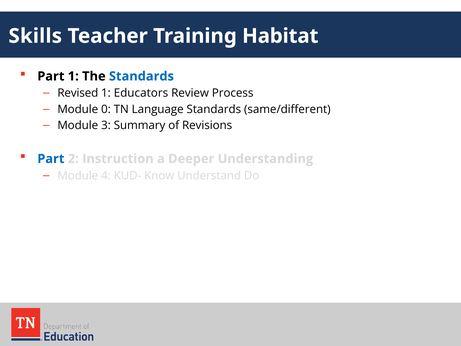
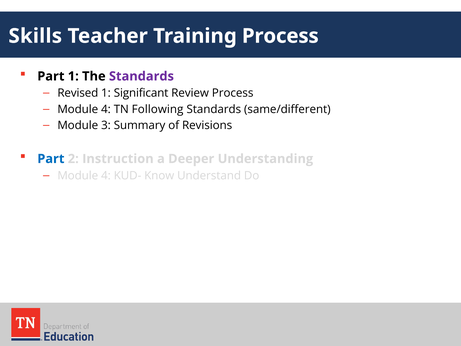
Training Habitat: Habitat -> Process (280, 36)
Standards colour: blue -> purple (141, 76)
Educators: Educators -> Significant (141, 93)
0: 0 -> 4 (106, 109)
Language: Language -> Following (158, 109)
